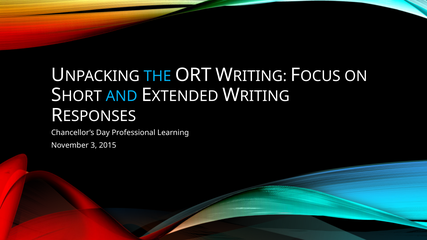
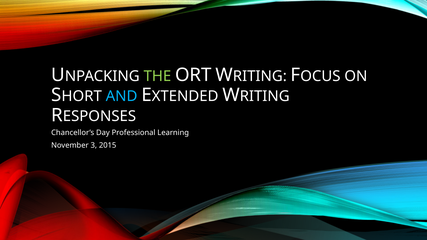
THE colour: light blue -> light green (157, 76)
